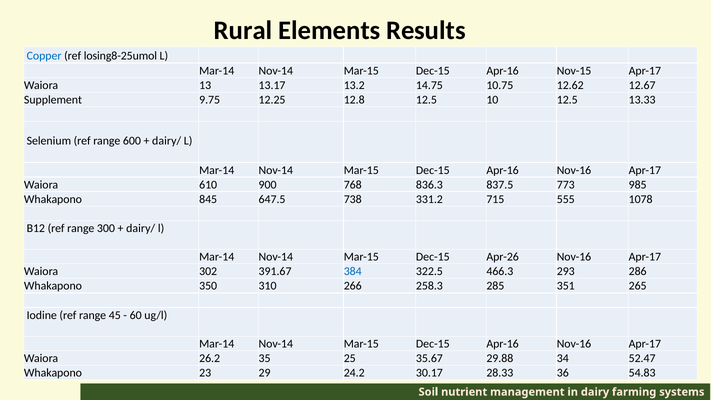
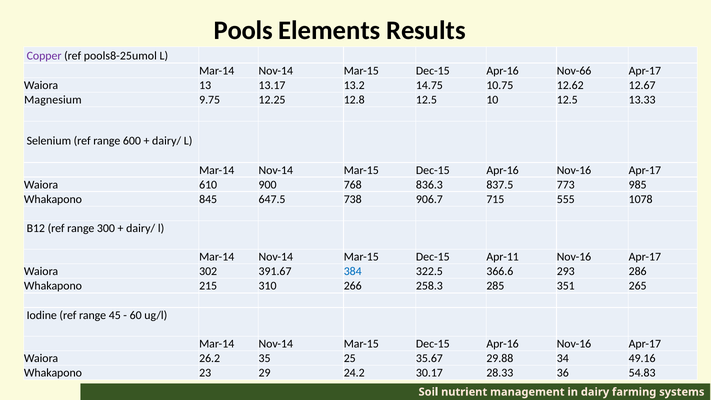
Rural: Rural -> Pools (243, 30)
Copper colour: blue -> purple (44, 56)
losing8-25umol: losing8-25umol -> pools8-25umol (120, 56)
Nov-15: Nov-15 -> Nov-66 (574, 71)
Supplement: Supplement -> Magnesium (53, 100)
331.2: 331.2 -> 906.7 (429, 199)
Apr-26: Apr-26 -> Apr-11 (503, 257)
466.3: 466.3 -> 366.6 (500, 272)
350: 350 -> 215 (208, 286)
52.47: 52.47 -> 49.16 (642, 358)
